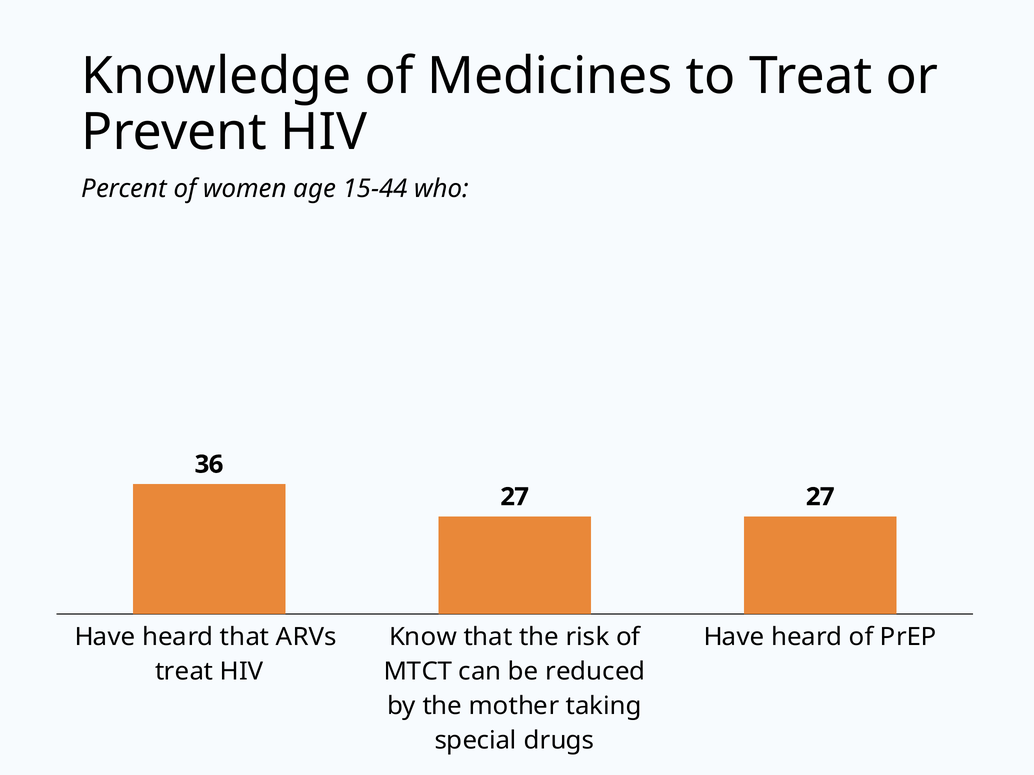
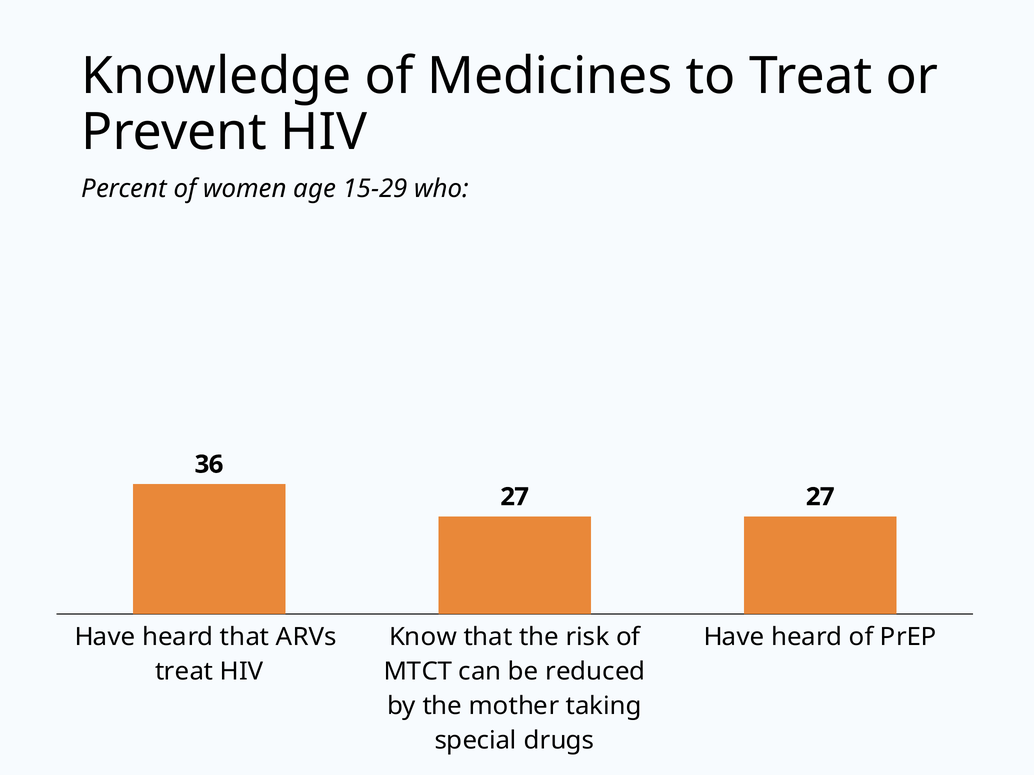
15-44: 15-44 -> 15-29 (375, 189)
